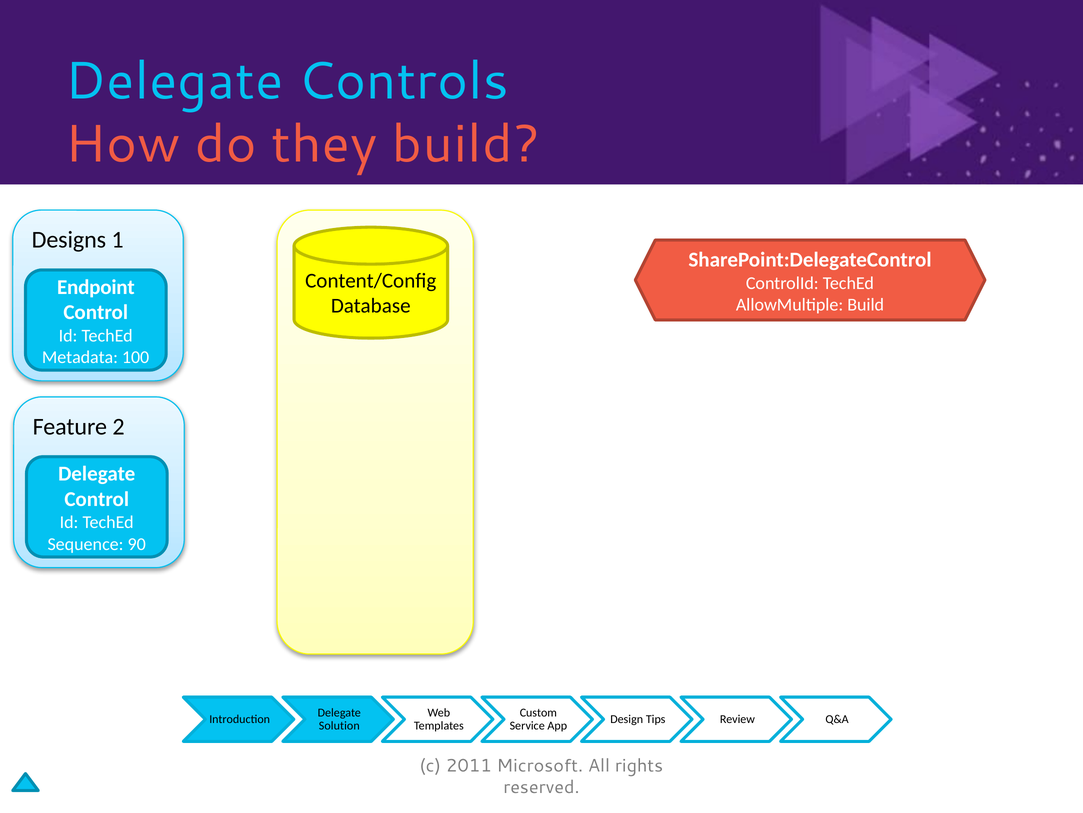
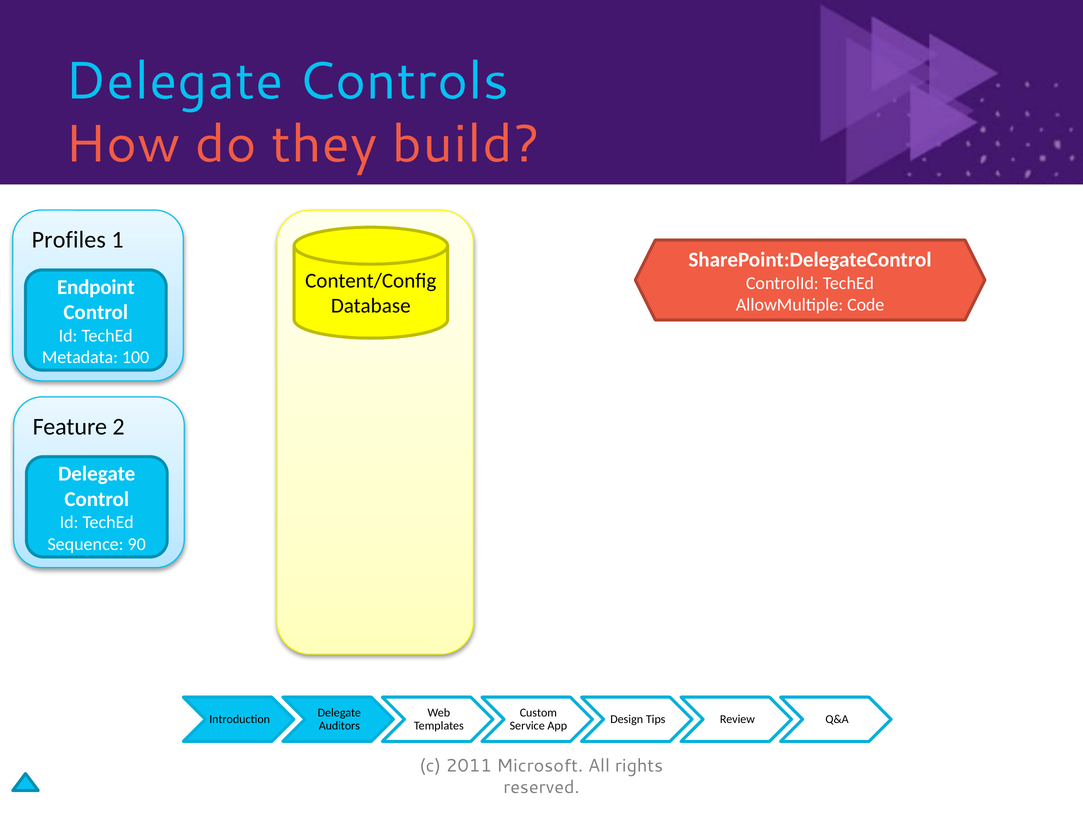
Designs: Designs -> Profiles (69, 240)
AllowMultiple Build: Build -> Code (866, 304)
Solution: Solution -> Auditors (339, 725)
